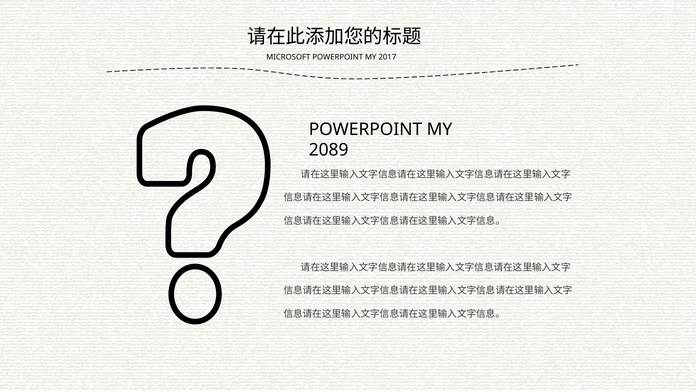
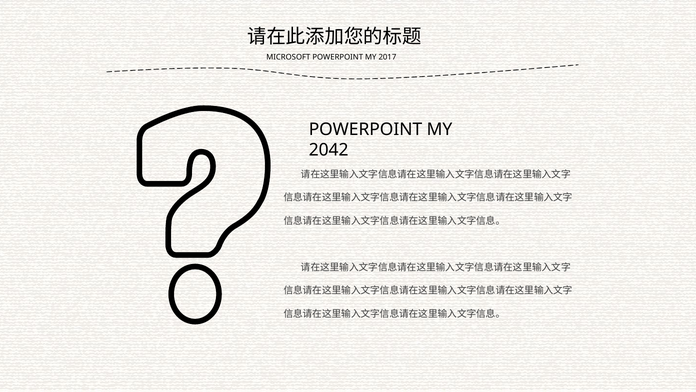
2089: 2089 -> 2042 (329, 150)
